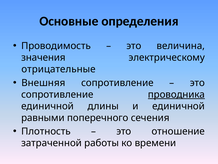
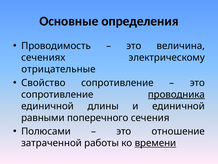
значения: значения -> сечениях (43, 57)
Внешняя: Внешняя -> Свойство (43, 83)
Плотность: Плотность -> Полюсами (46, 131)
времени underline: none -> present (155, 143)
